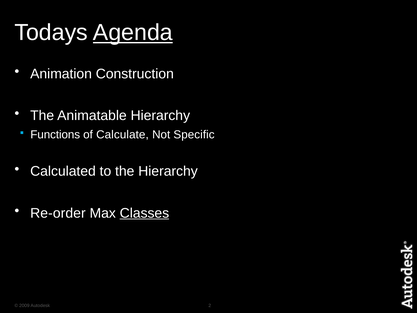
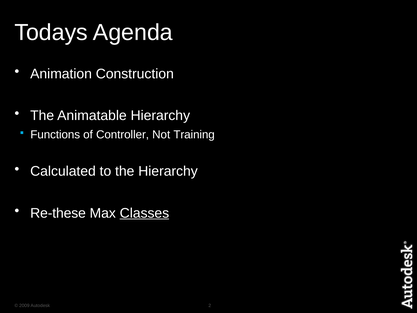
Agenda underline: present -> none (133, 33)
Calculate: Calculate -> Controller (123, 135)
Specific: Specific -> Training (194, 135)
Re-order: Re-order -> Re-these (58, 213)
